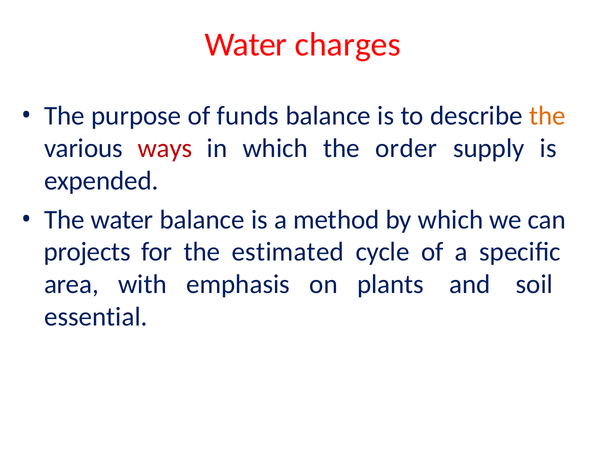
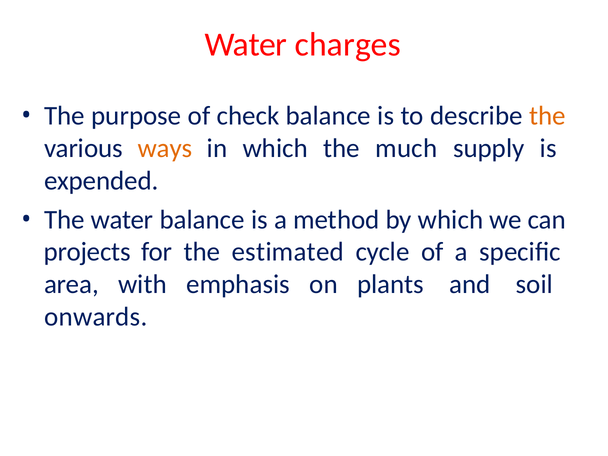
funds: funds -> check (248, 116)
ways colour: red -> orange (165, 148)
order: order -> much (406, 148)
essential: essential -> onwards (96, 317)
